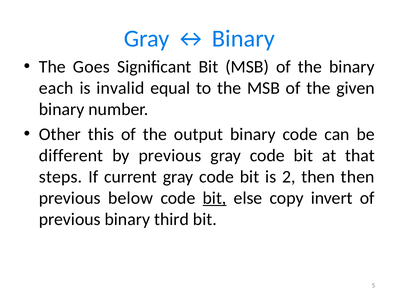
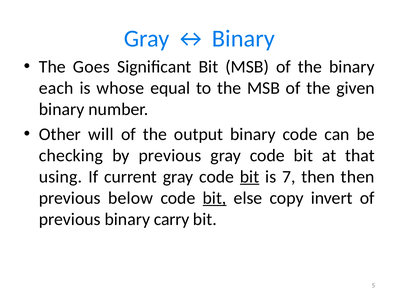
invalid: invalid -> whose (120, 88)
this: this -> will (101, 134)
different: different -> checking (71, 156)
steps: steps -> using (61, 177)
bit underline: none -> present (250, 177)
2: 2 -> 7 (289, 177)
third: third -> carry (172, 219)
